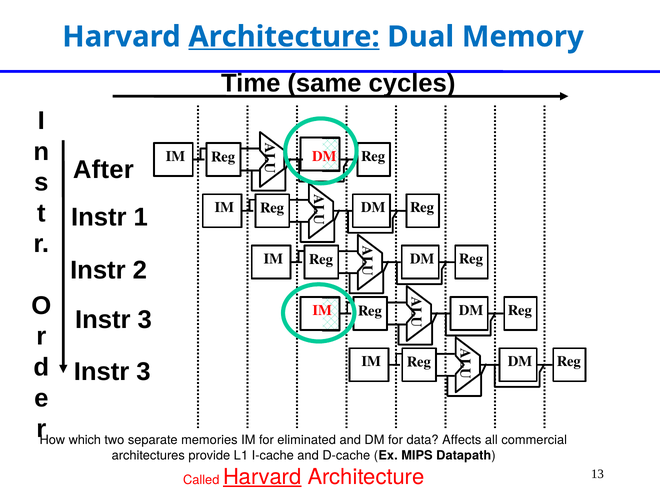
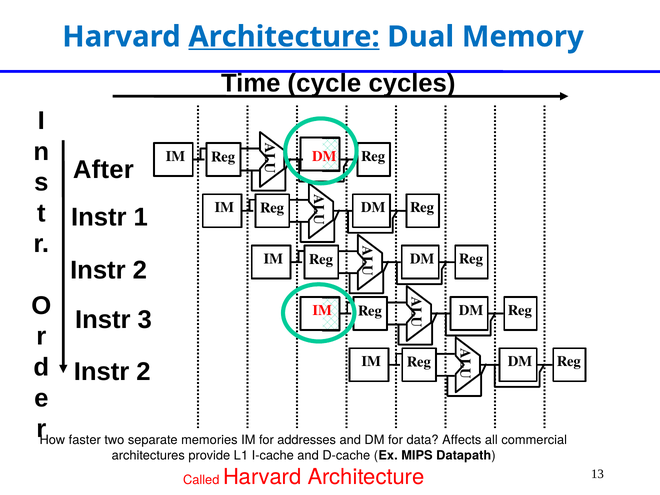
same: same -> cycle (324, 84)
3: 3 -> 2 (143, 372)
which: which -> faster (85, 440)
eliminated: eliminated -> addresses (307, 440)
Harvard underline: present -> none (262, 477)
